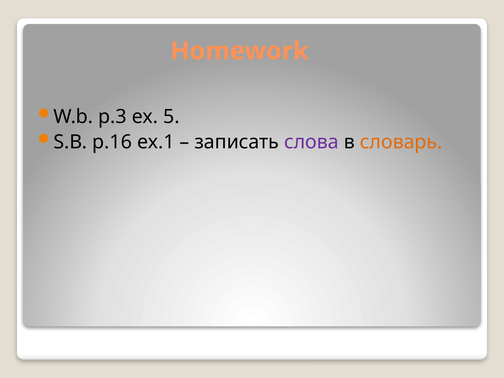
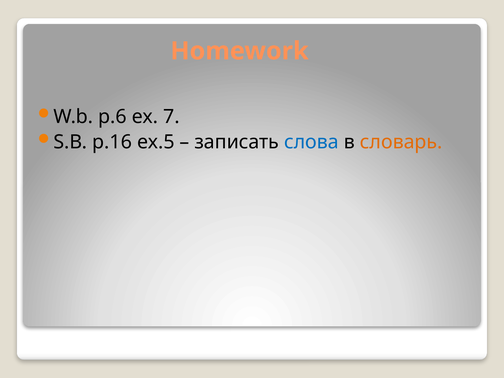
p.3: p.3 -> p.6 (113, 117)
5: 5 -> 7 (171, 117)
ex.1: ex.1 -> ex.5 (156, 142)
слова colour: purple -> blue (311, 142)
